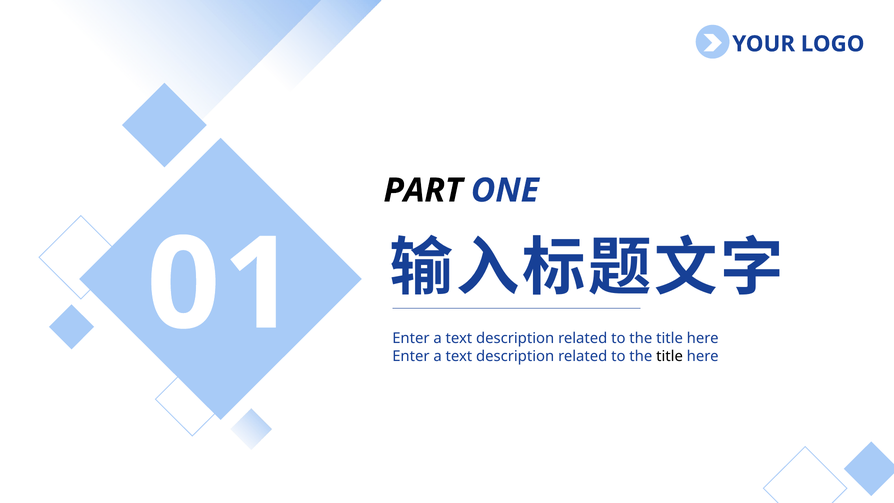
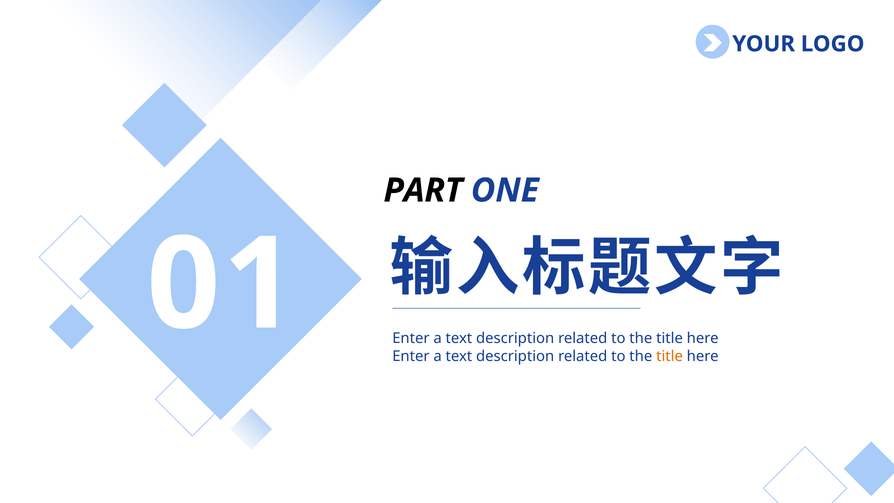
title colour: black -> orange (670, 356)
